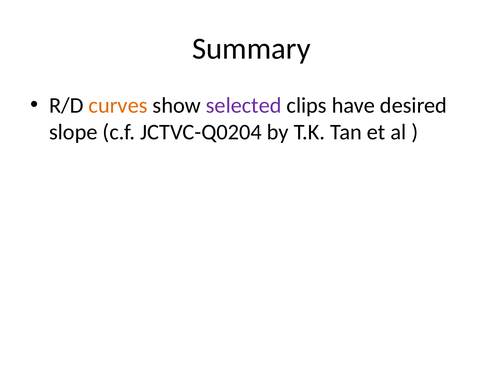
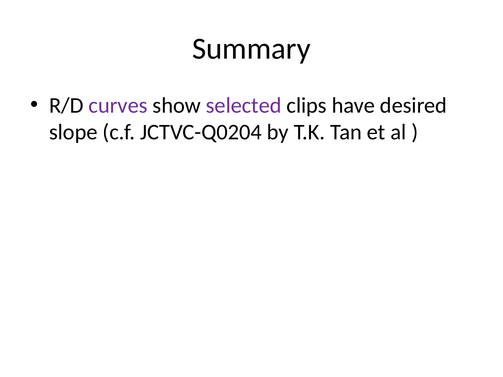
curves colour: orange -> purple (118, 106)
